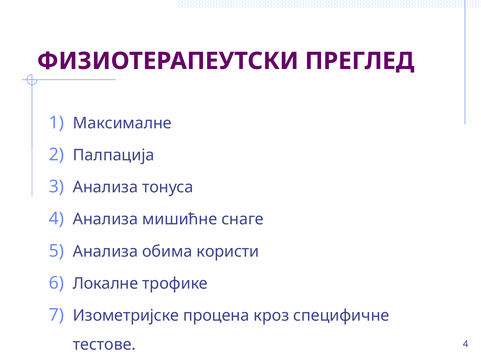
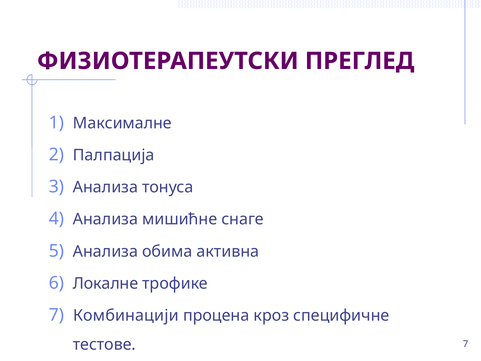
користи: користи -> активна (228, 251)
Изометријске: Изометријске -> Комбинацији (126, 315)
тестове 4: 4 -> 7 (466, 344)
